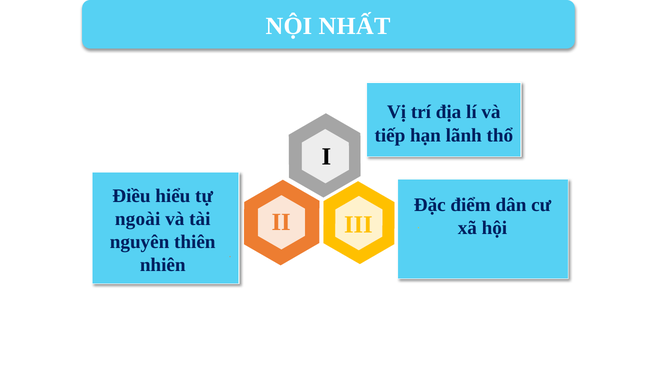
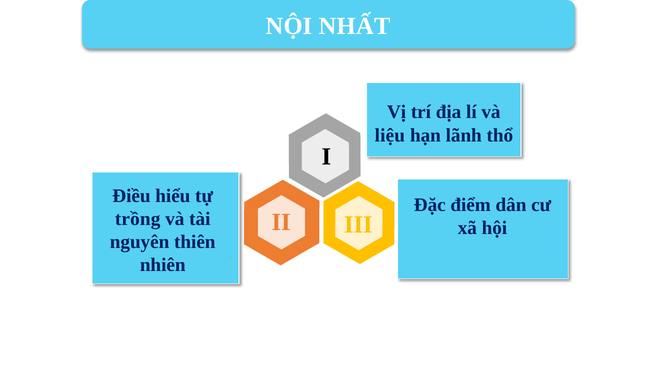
tiếp: tiếp -> liệu (390, 135)
ngoài: ngoài -> trồng (138, 219)
